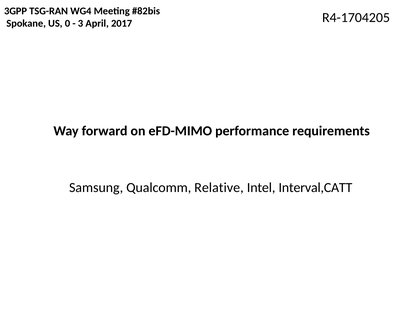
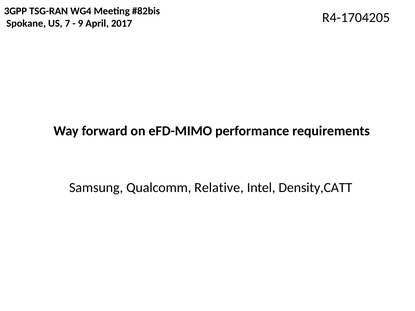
0: 0 -> 7 (67, 23)
3: 3 -> 9 (81, 23)
Interval,CATT: Interval,CATT -> Density,CATT (315, 188)
